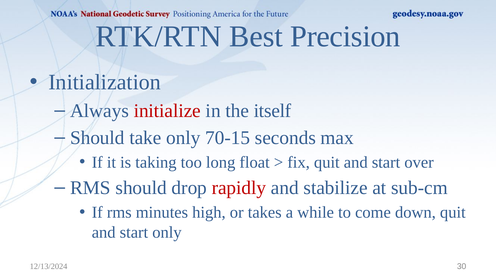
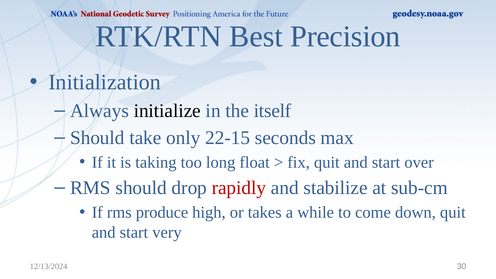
initialize colour: red -> black (167, 111)
70-15: 70-15 -> 22-15 (228, 138)
minutes: minutes -> produce (162, 212)
start only: only -> very (167, 232)
